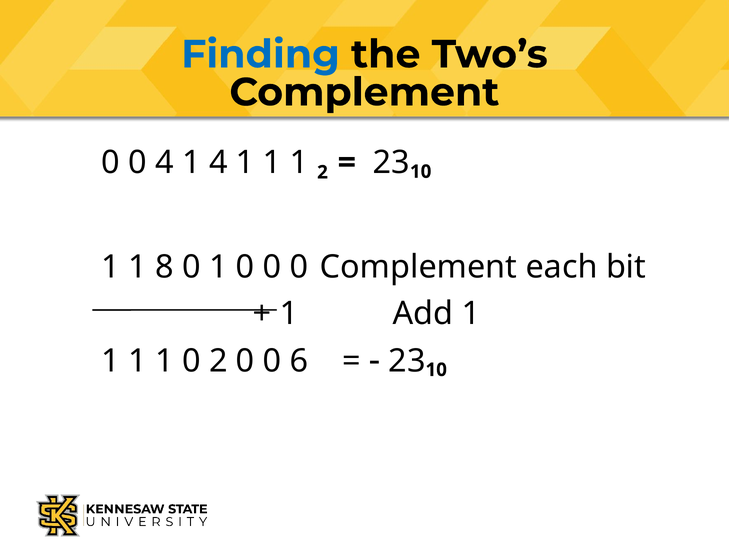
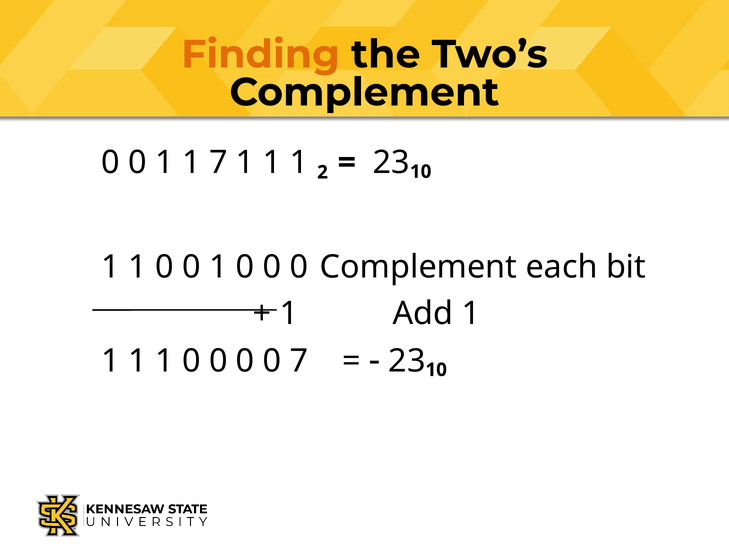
Finding colour: blue -> orange (260, 54)
4: 4 -> 1 (164, 163)
1 4: 4 -> 7 (218, 163)
8: 8 -> 0 (164, 267)
2: 2 -> 0 (218, 361)
0 6: 6 -> 7 (299, 361)
